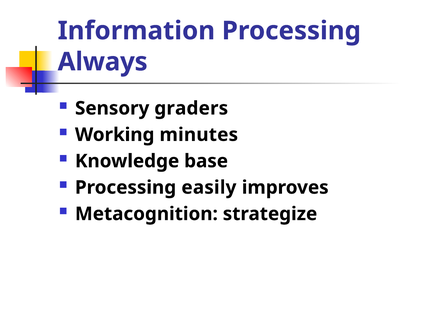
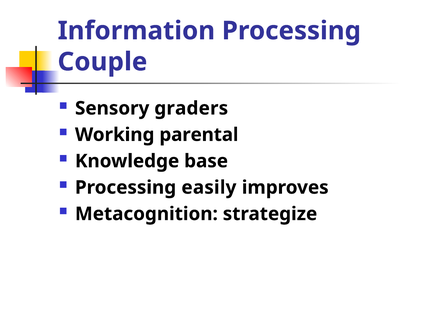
Always: Always -> Couple (102, 62)
minutes: minutes -> parental (199, 135)
